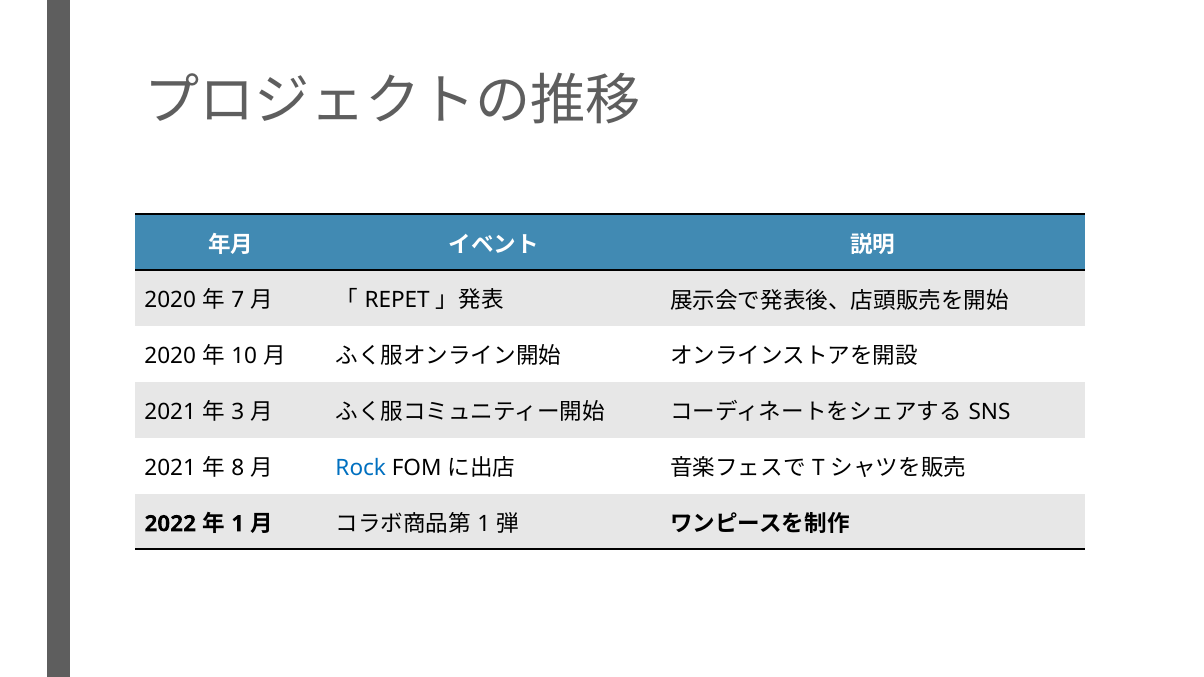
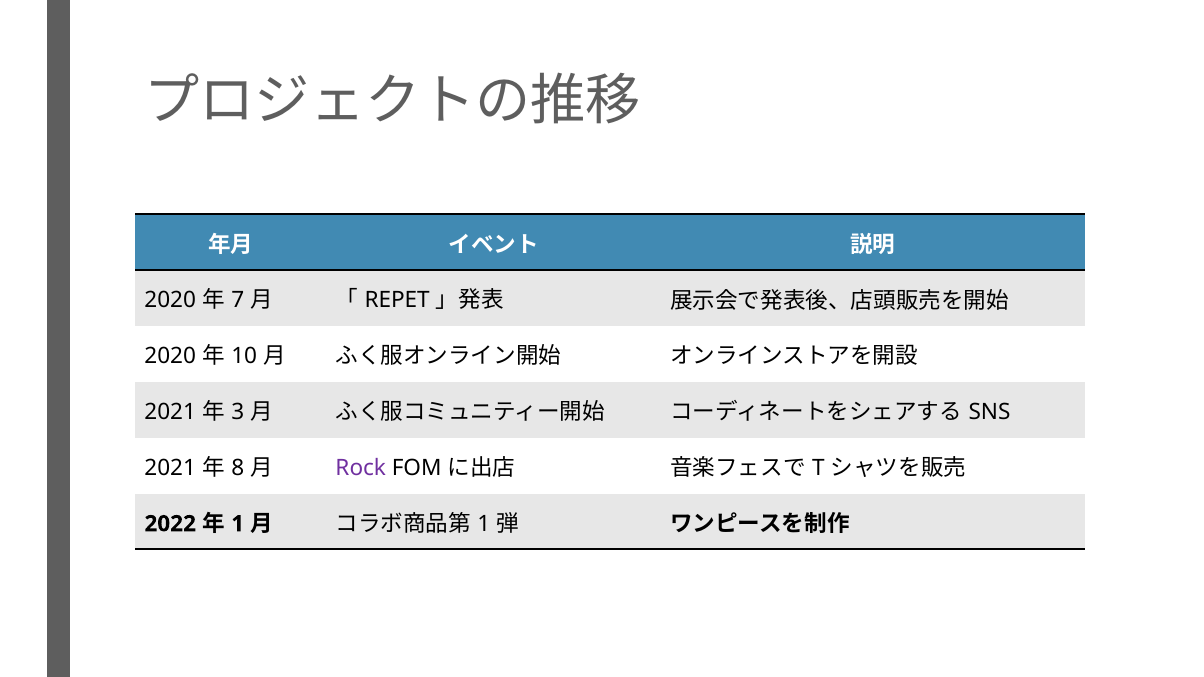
Rock colour: blue -> purple (361, 468)
